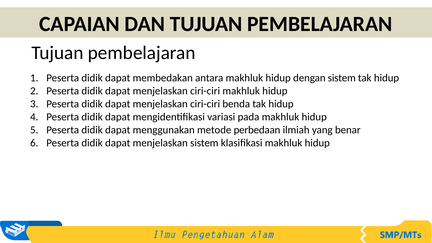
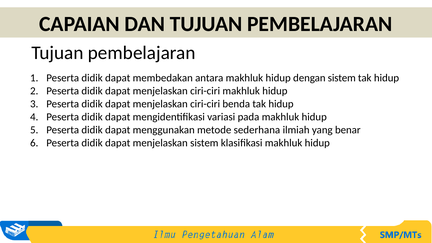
perbedaan: perbedaan -> sederhana (257, 130)
